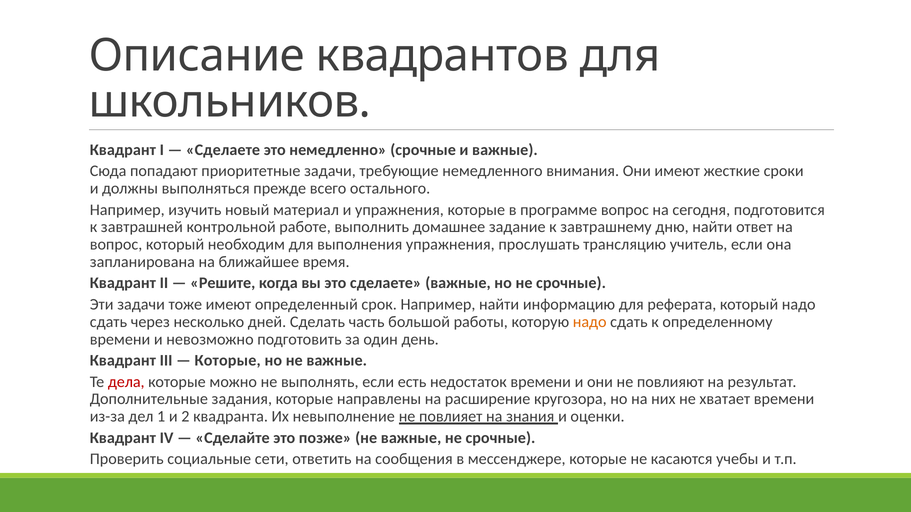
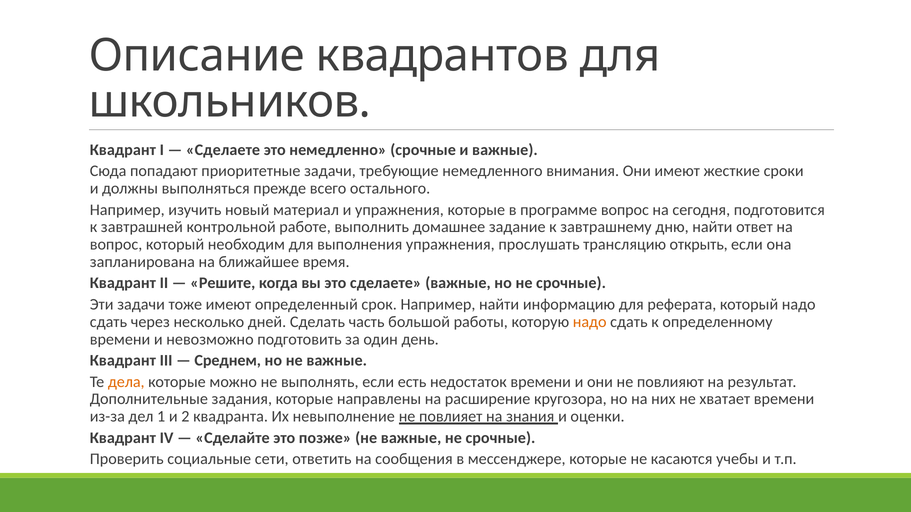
учитель: учитель -> открыть (699, 245)
Которые: Которые -> Среднем (228, 361)
дела colour: red -> orange (126, 382)
